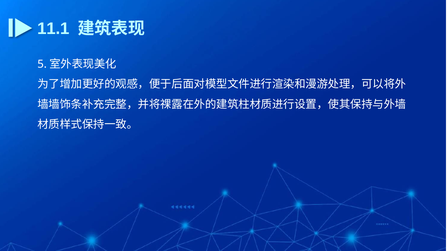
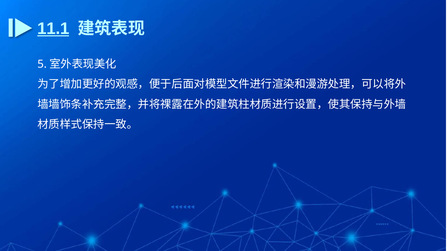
11.1 underline: none -> present (53, 29)
